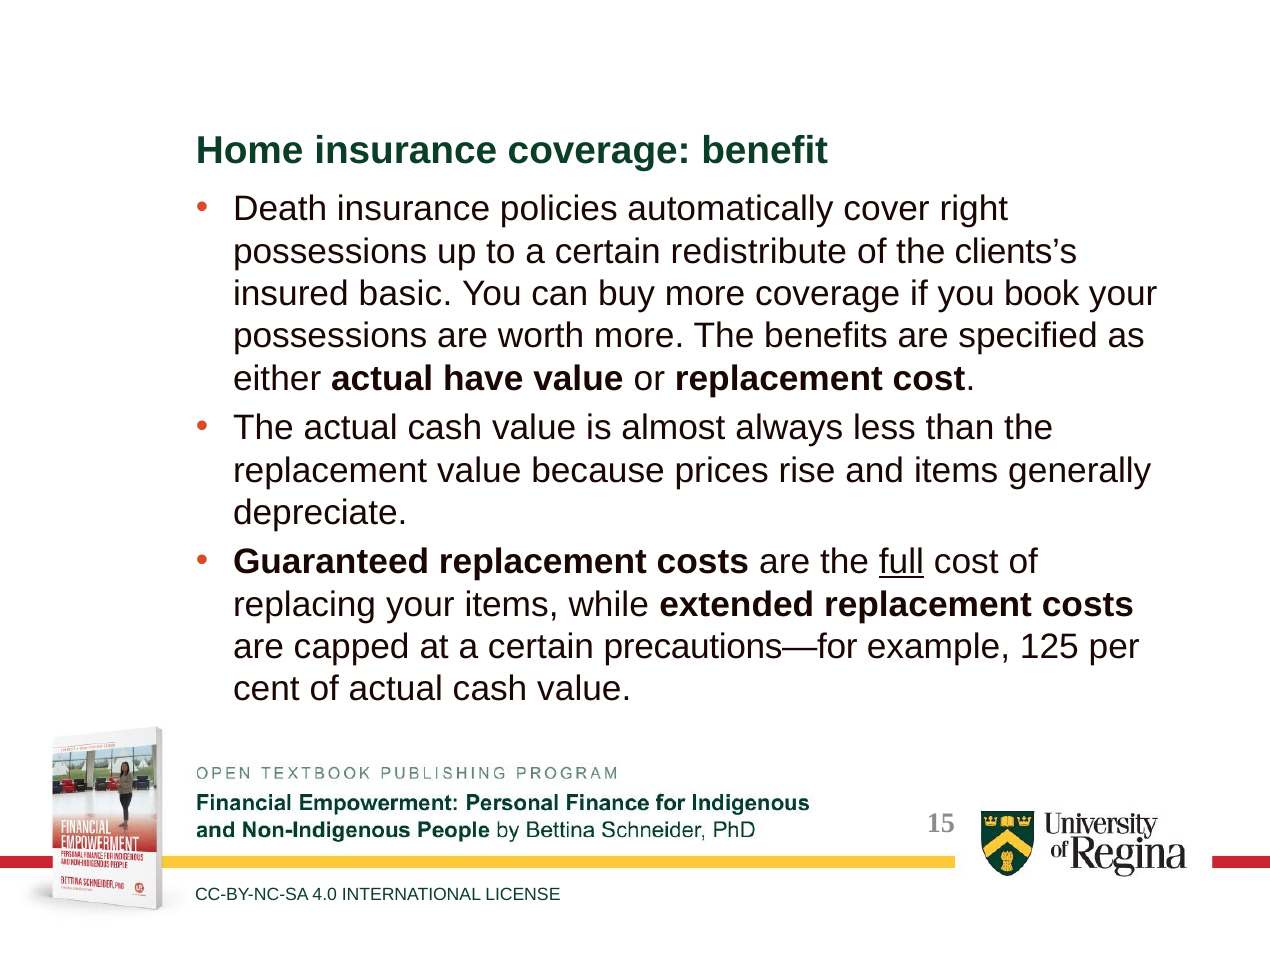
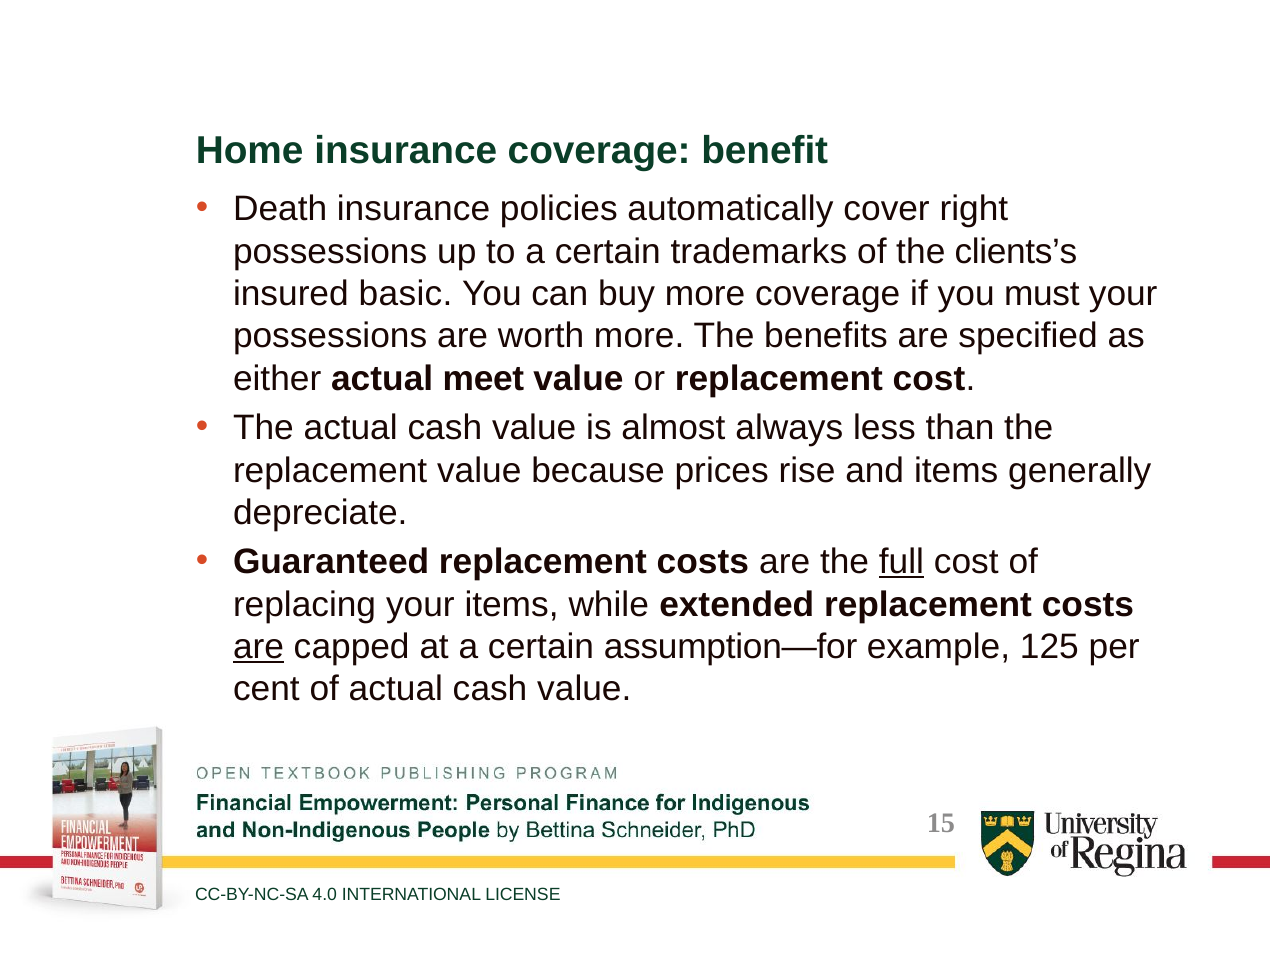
redistribute: redistribute -> trademarks (759, 251)
book: book -> must (1042, 294)
have: have -> meet (483, 378)
are underline: none -> present (259, 647)
precautions—for: precautions—for -> assumption—for (731, 647)
